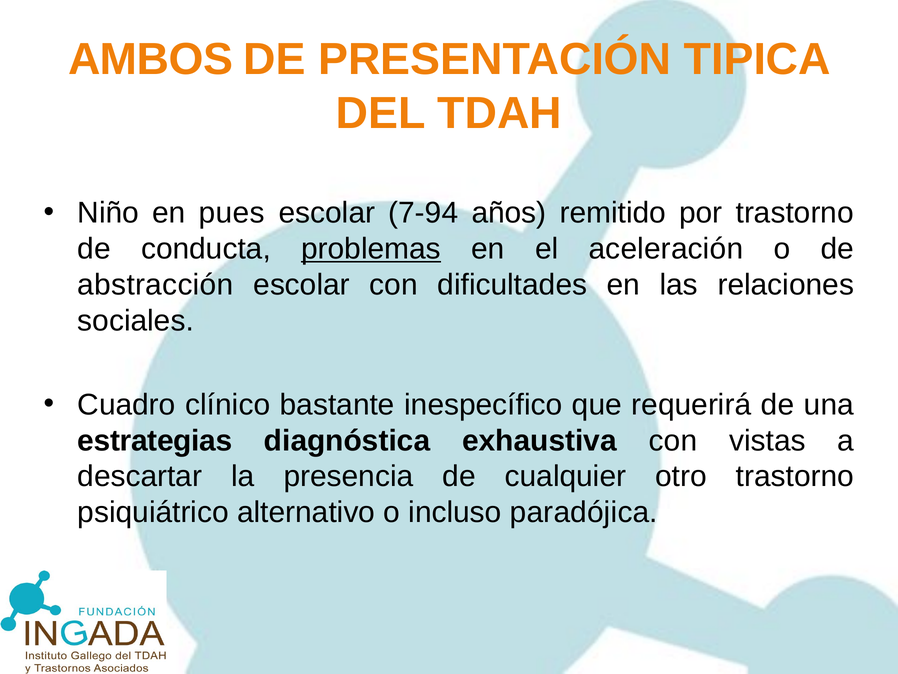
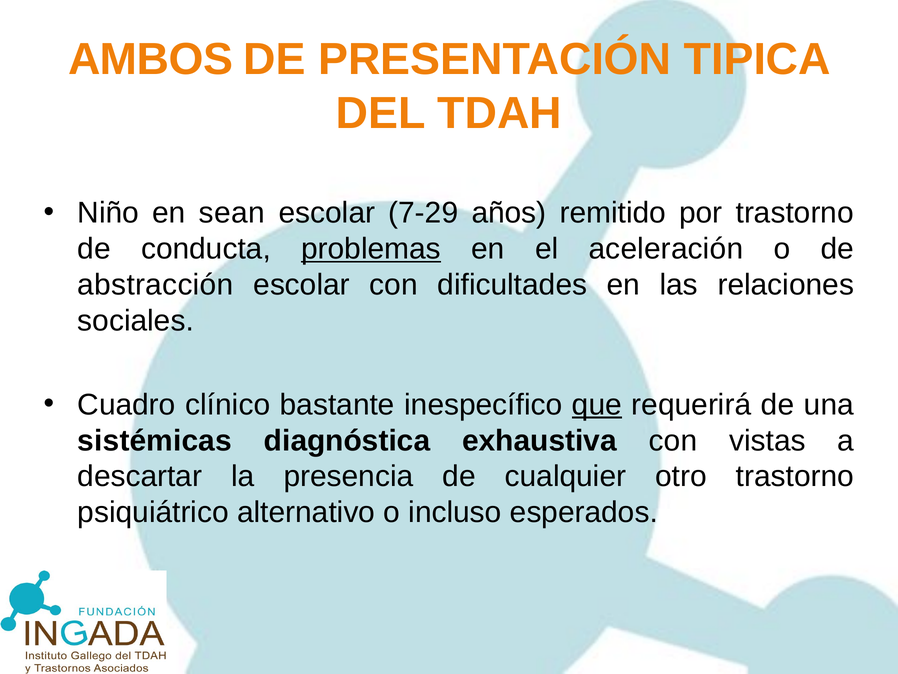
pues: pues -> sean (232, 213)
7-94: 7-94 -> 7-29 (423, 213)
que underline: none -> present (597, 404)
estrategias: estrategias -> sistémicas (155, 440)
paradójica: paradójica -> esperados (584, 512)
